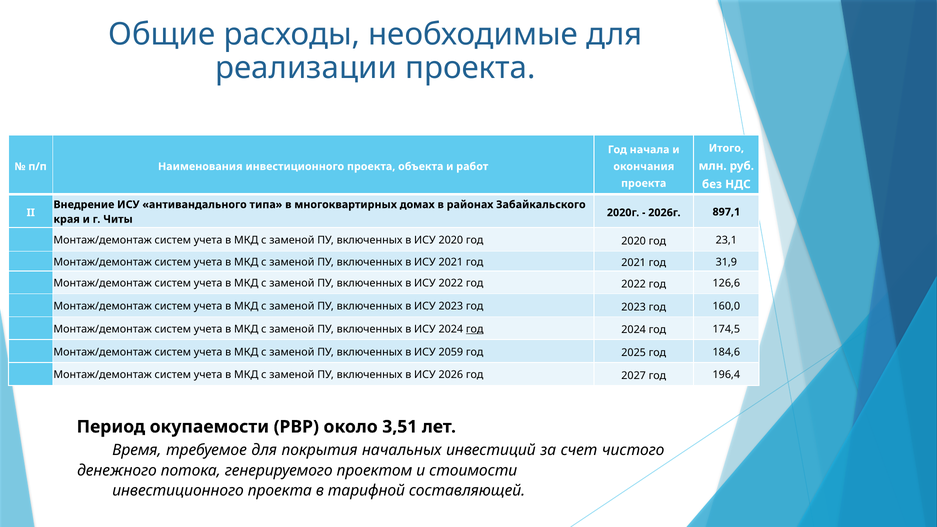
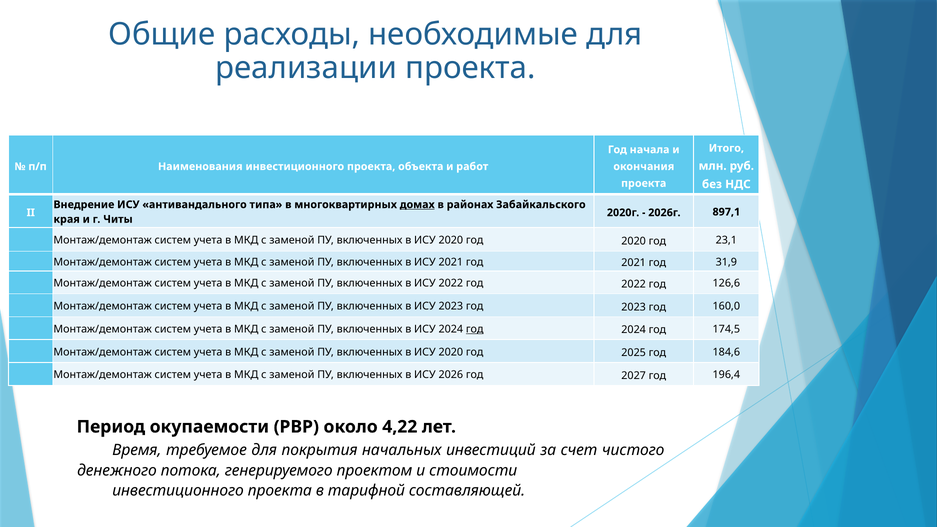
домах underline: none -> present (417, 205)
2059: 2059 -> 2020 (451, 352)
3,51: 3,51 -> 4,22 (400, 427)
